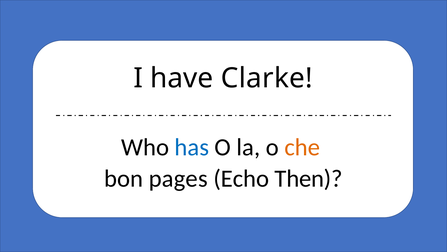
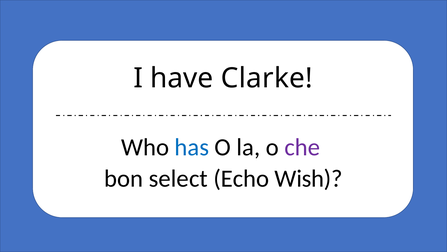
che colour: orange -> purple (302, 147)
pages: pages -> select (178, 178)
Then: Then -> Wish (309, 178)
